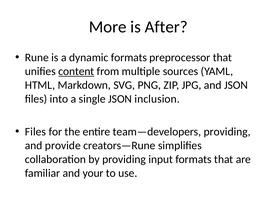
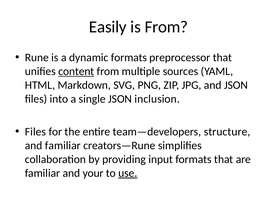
More: More -> Easily (108, 27)
is After: After -> From (166, 27)
team—developers providing: providing -> structure (227, 132)
and provide: provide -> familiar (63, 145)
use underline: none -> present (128, 173)
